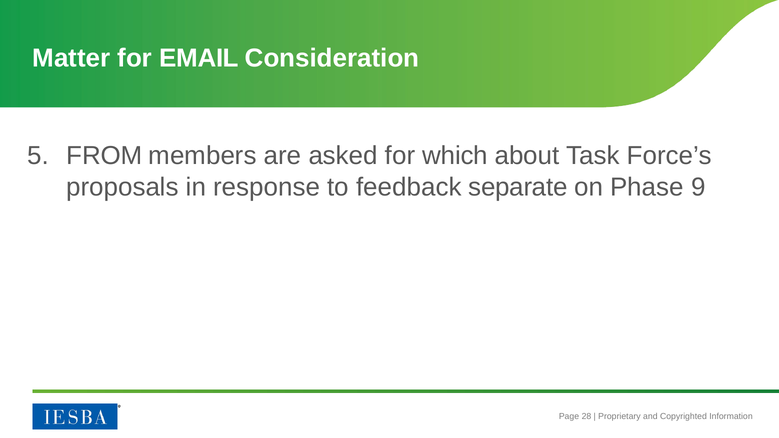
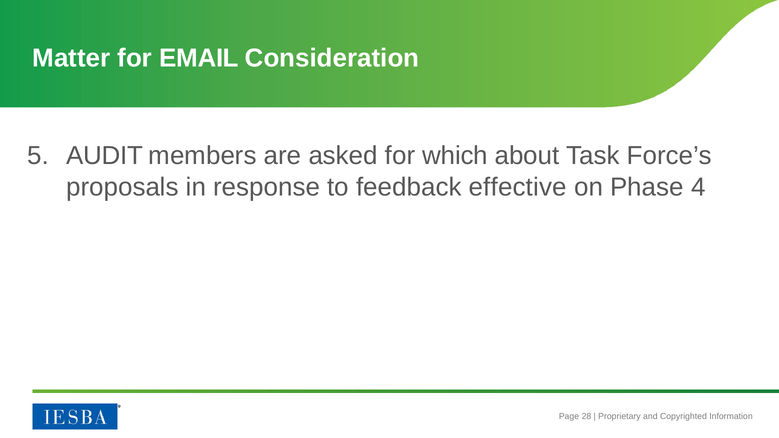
FROM: FROM -> AUDIT (105, 156)
separate: separate -> effective (518, 187)
9: 9 -> 4 (698, 187)
